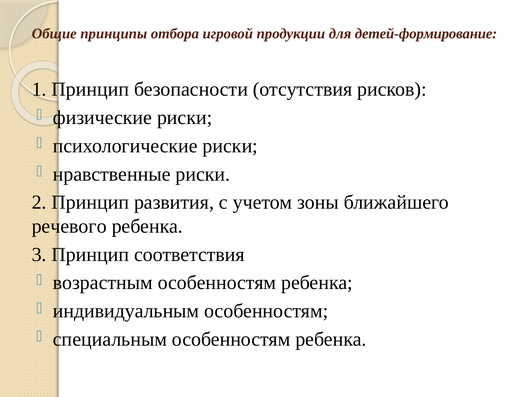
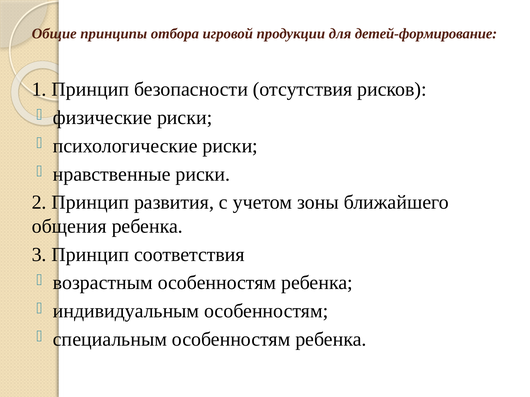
речевого: речевого -> общения (69, 227)
